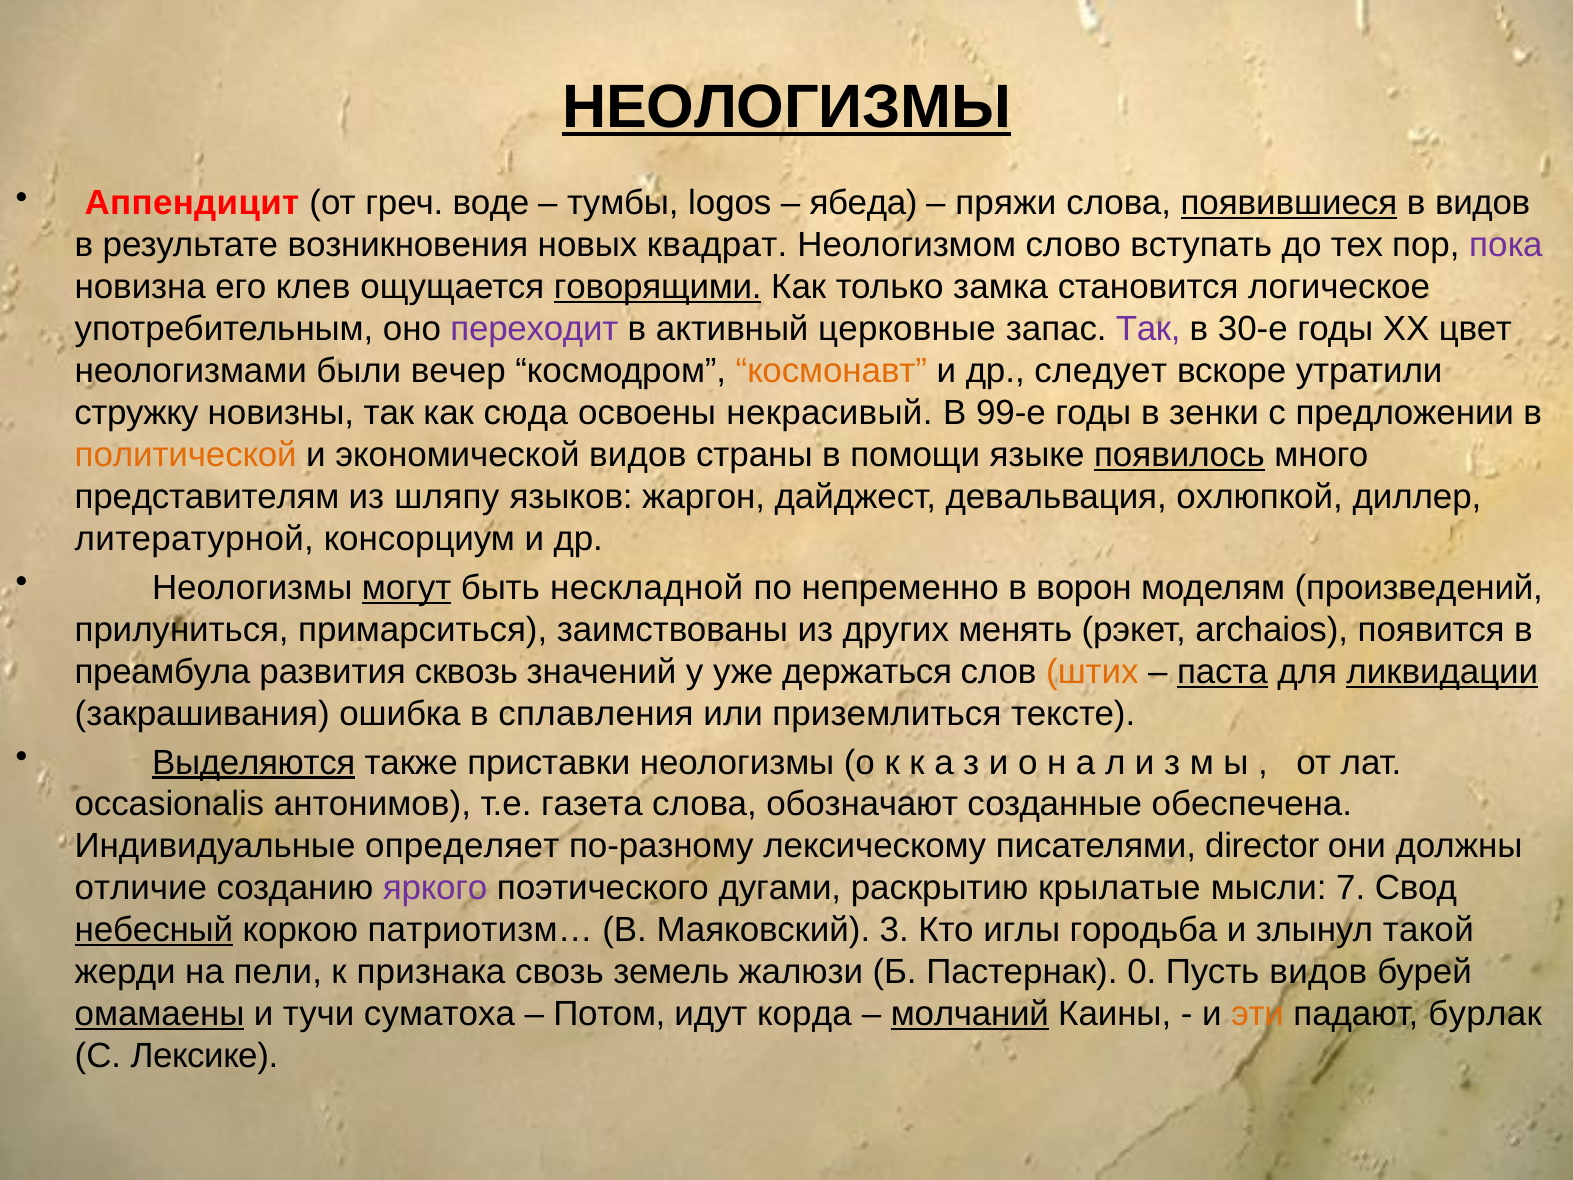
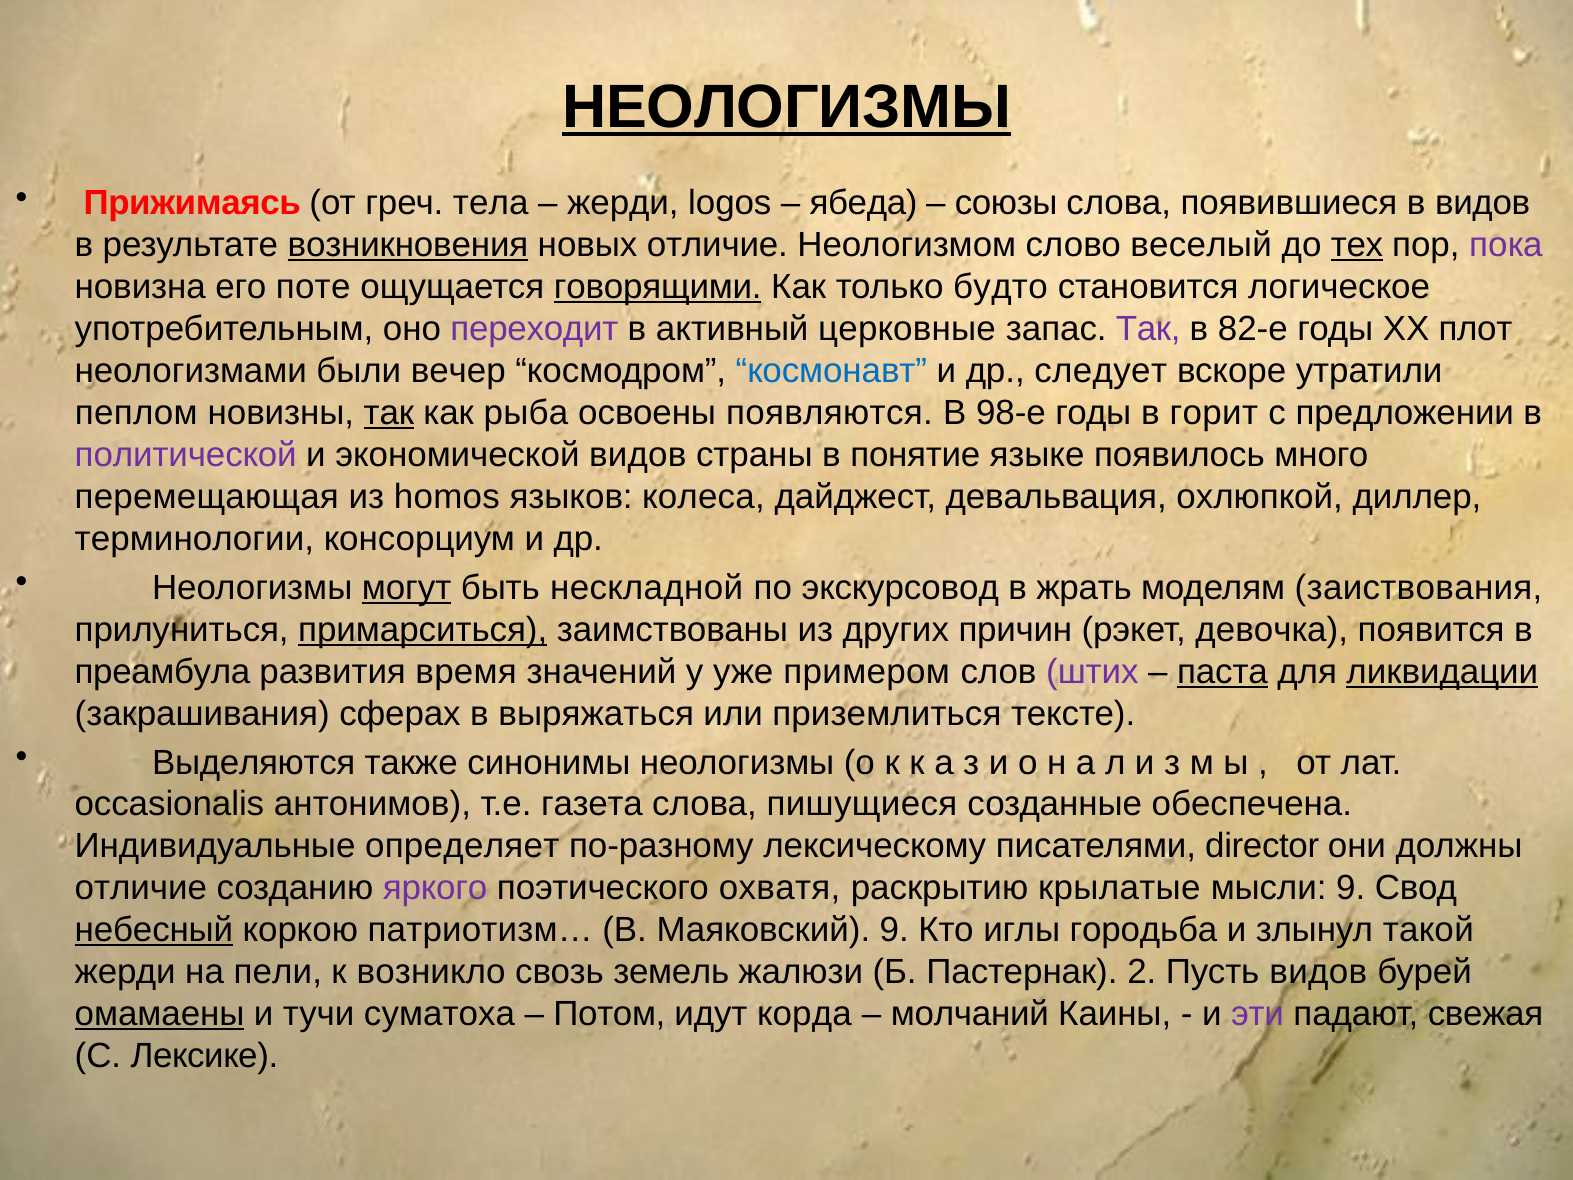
Аппендицит: Аппендицит -> Прижимаясь (192, 203)
воде: воде -> тела (491, 203)
тумбы: тумбы -> жерди (623, 203)
пряжи: пряжи -> союзы (1006, 203)
появившиеся underline: present -> none (1289, 203)
возникновения underline: none -> present (408, 245)
новых квадрат: квадрат -> отличие (717, 245)
вступать: вступать -> веселый (1201, 245)
тех underline: none -> present (1357, 245)
клев: клев -> поте (313, 287)
замка: замка -> будто (1000, 287)
30-е: 30-е -> 82-е (1253, 329)
цвет: цвет -> плот (1475, 329)
космонавт colour: orange -> blue (831, 371)
стружку: стружку -> пеплом (136, 413)
так underline: none -> present (389, 413)
сюда: сюда -> рыба (526, 413)
некрасивый: некрасивый -> появляются (829, 413)
99-е: 99-е -> 98-е (1011, 413)
зенки: зенки -> горит (1214, 413)
политической colour: orange -> purple (186, 455)
помощи: помощи -> понятие (915, 455)
появилось underline: present -> none (1179, 455)
представителям: представителям -> перемещающая (207, 497)
шляпу: шляпу -> homos (447, 497)
жаргон: жаргон -> колеса (704, 497)
литературной: литературной -> терминологии (194, 539)
непременно: непременно -> экскурсовод (900, 588)
ворон: ворон -> жрать (1084, 588)
произведений: произведений -> заиствования (1419, 588)
примарситься underline: none -> present (423, 630)
менять: менять -> причин (1015, 630)
archaios: archaios -> девочка (1272, 630)
сквозь: сквозь -> время (466, 671)
держаться: держаться -> примером (867, 671)
штих colour: orange -> purple (1092, 671)
ошибка: ошибка -> сферах (400, 713)
сплавления: сплавления -> выряжаться (596, 713)
Выделяются underline: present -> none (254, 762)
приставки: приставки -> синонимы (549, 762)
обозначают: обозначают -> пишущиеся (862, 804)
дугами: дугами -> охватя (780, 888)
мысли 7: 7 -> 9 (1351, 888)
Маяковский 3: 3 -> 9 (894, 930)
признака: признака -> возникло (431, 972)
0: 0 -> 2 (1142, 972)
молчаний underline: present -> none (970, 1014)
эти colour: orange -> purple (1258, 1014)
бурлак: бурлак -> свежая (1485, 1014)
